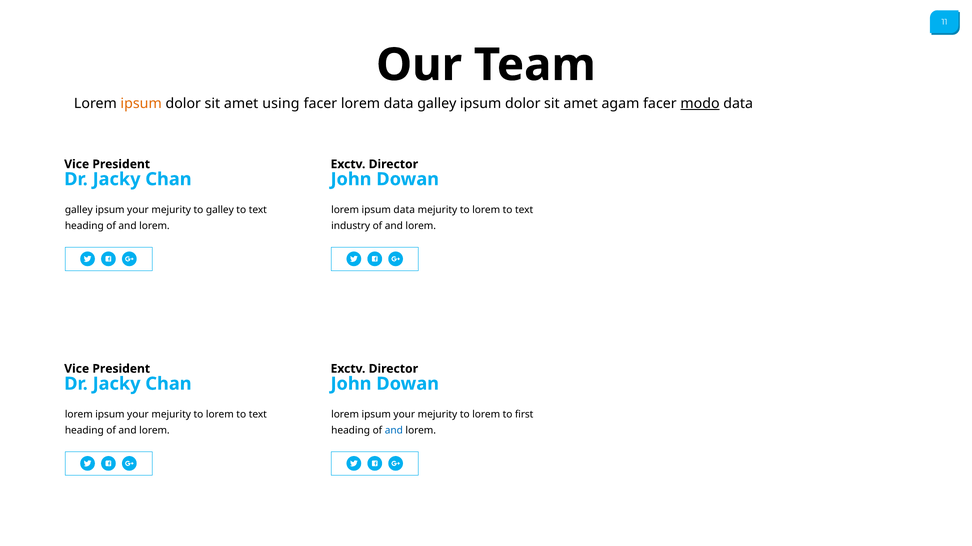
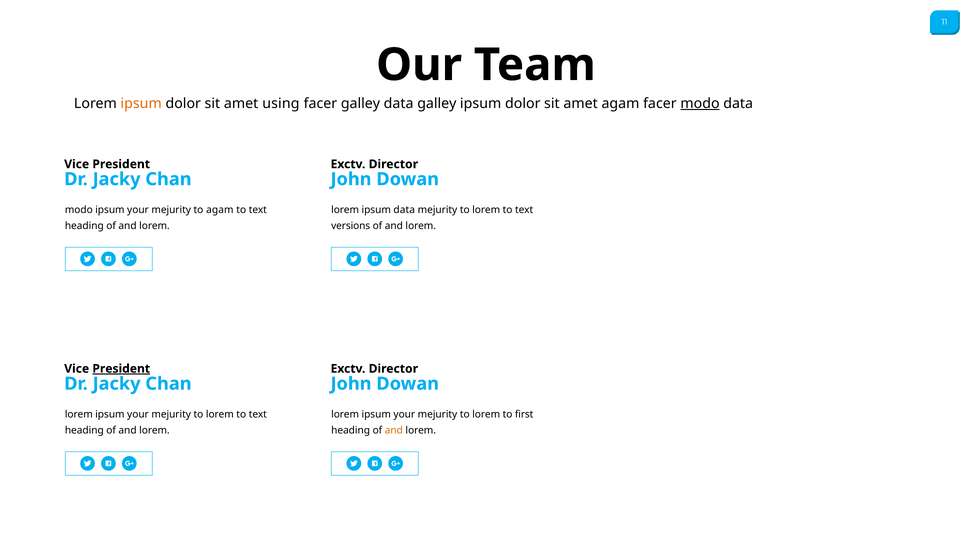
facer lorem: lorem -> galley (360, 104)
galley: galley -> modo (79, 210)
to galley: galley -> agam (220, 210)
industry: industry -> versions (351, 226)
President underline: none -> present (121, 369)
and colour: blue -> orange (394, 431)
